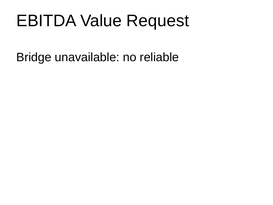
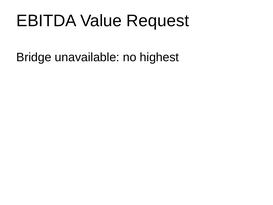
reliable: reliable -> highest (159, 57)
